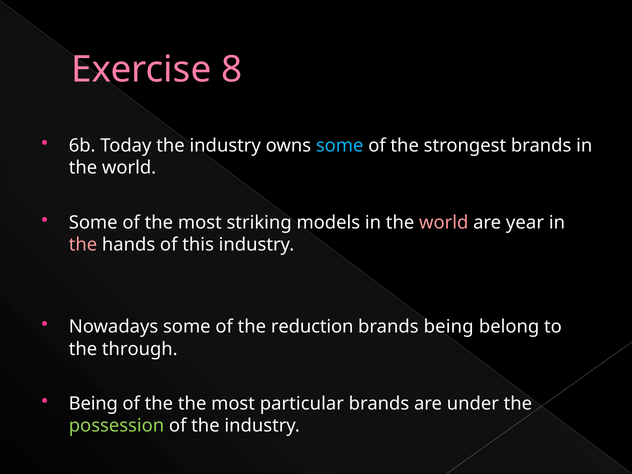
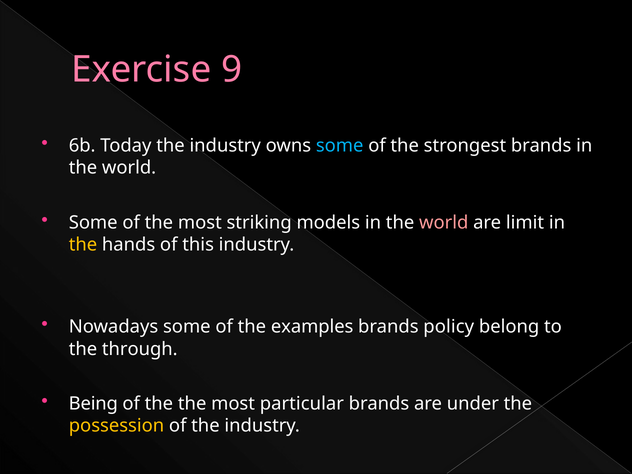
8: 8 -> 9 (232, 69)
year: year -> limit (525, 223)
the colour: pink -> yellow (83, 245)
reduction: reduction -> examples (312, 327)
brands being: being -> policy (449, 327)
possession colour: light green -> yellow (116, 426)
